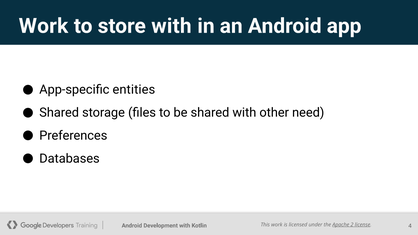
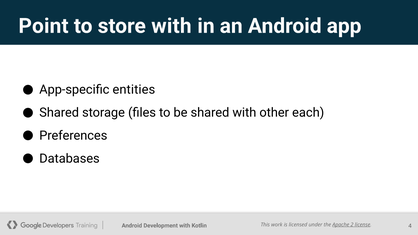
Work: Work -> Point (43, 26)
need: need -> each (308, 113)
